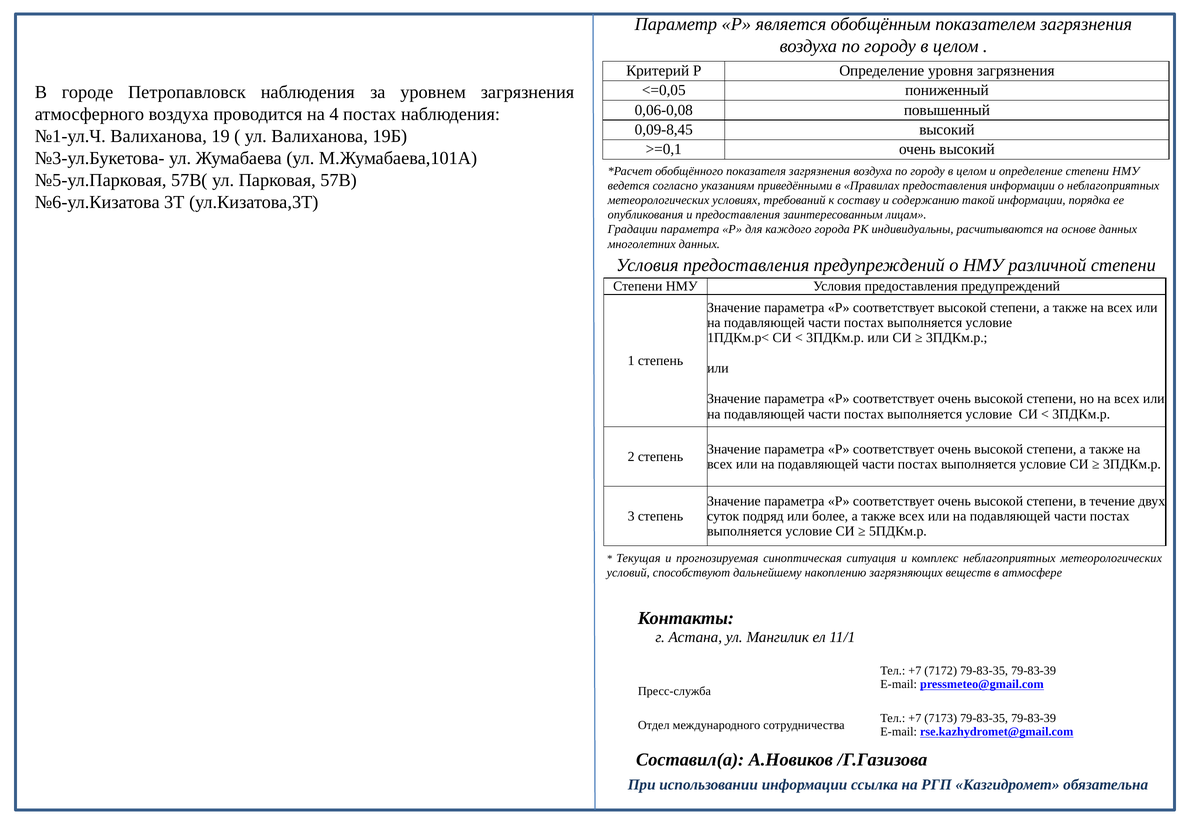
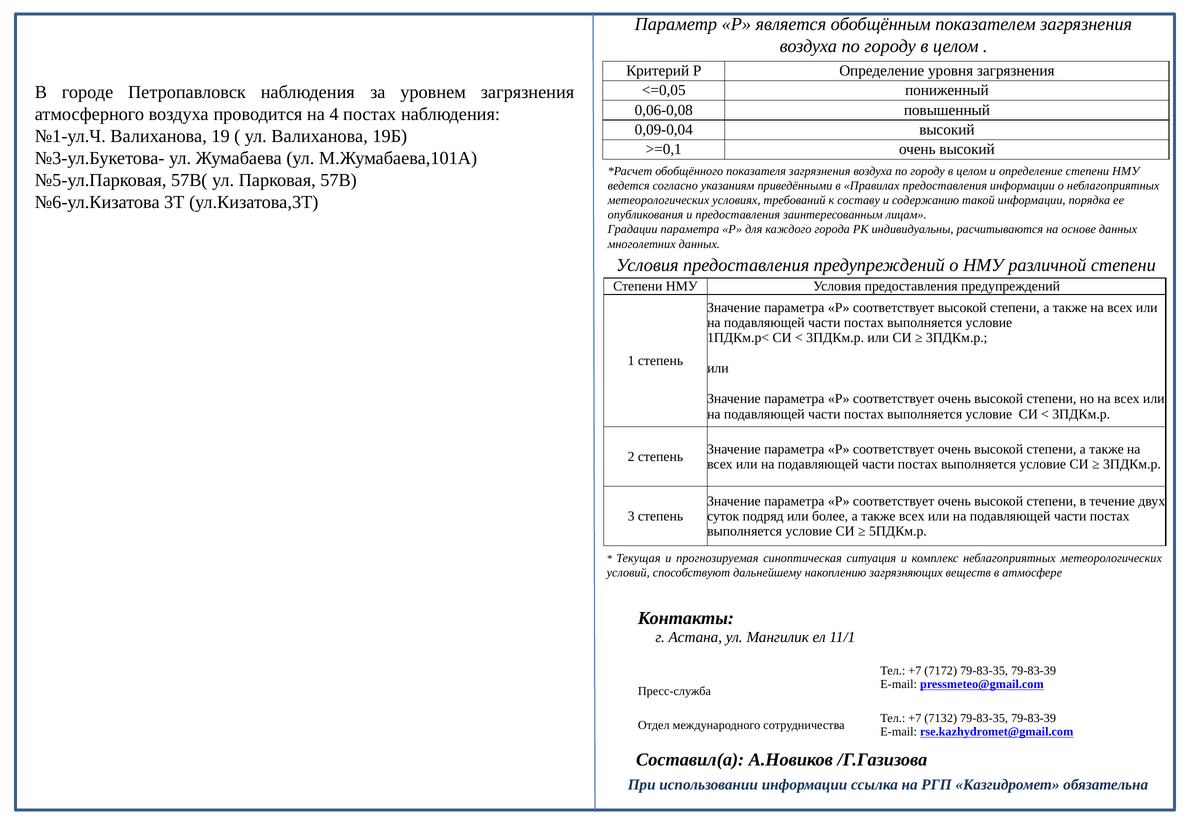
0,09-8,45: 0,09-8,45 -> 0,09-0,04 (664, 130)
7173: 7173 -> 7132 (941, 718)
